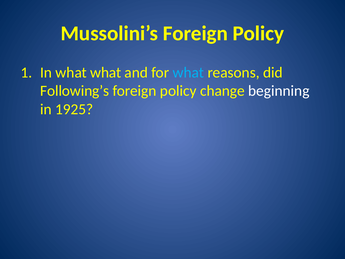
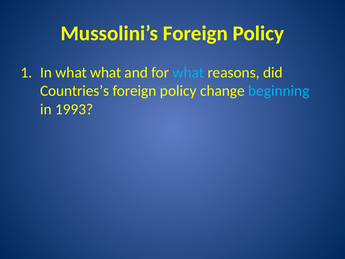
Following’s: Following’s -> Countries’s (75, 91)
beginning colour: white -> light blue (279, 91)
1925: 1925 -> 1993 (74, 109)
